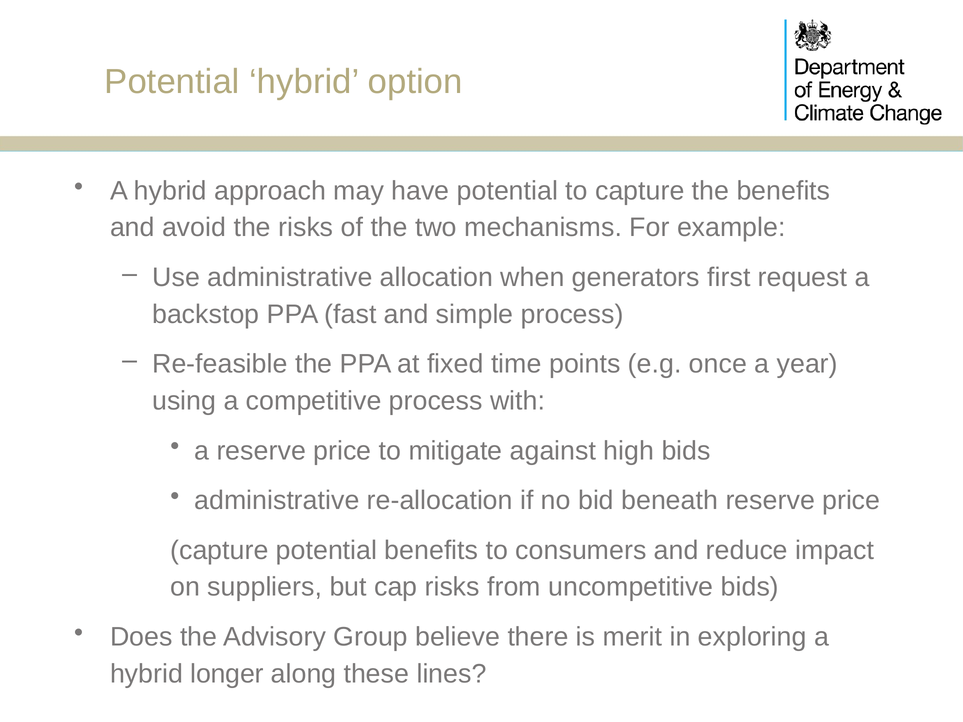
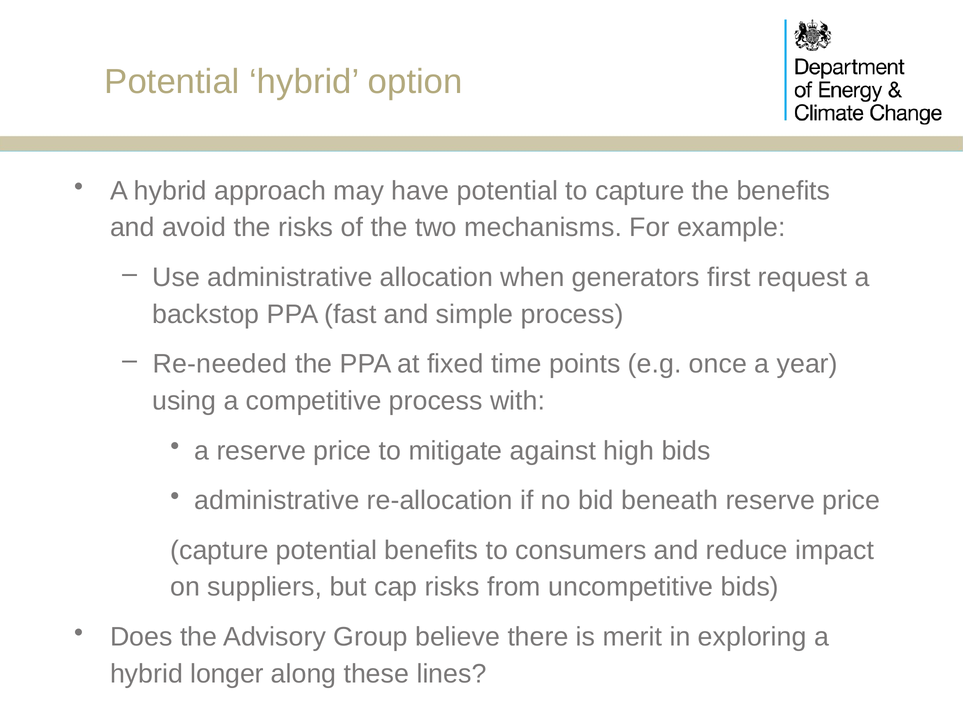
Re-feasible: Re-feasible -> Re-needed (220, 364)
